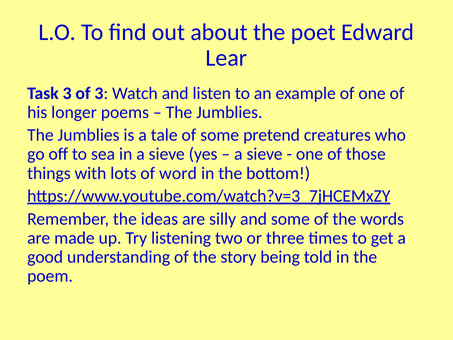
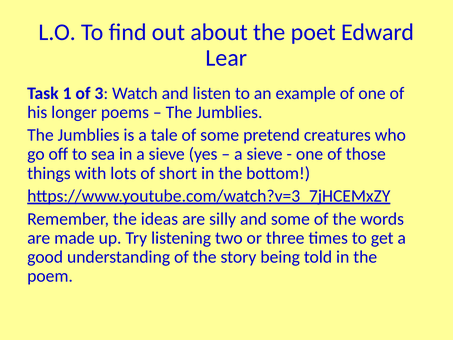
Task 3: 3 -> 1 (67, 93)
word: word -> short (178, 173)
